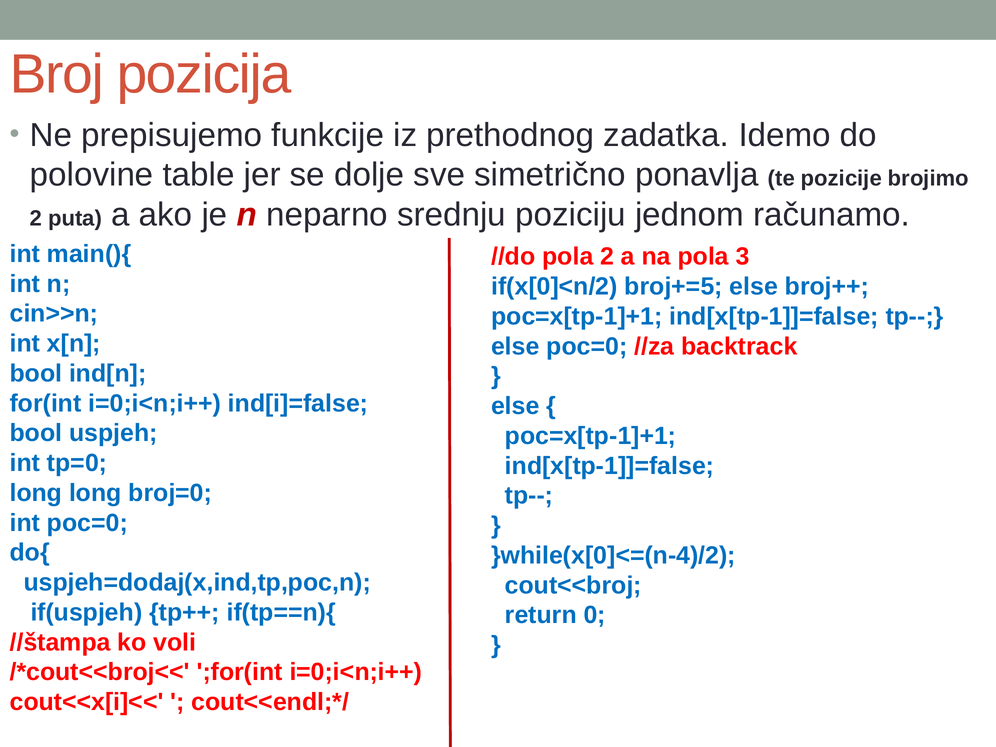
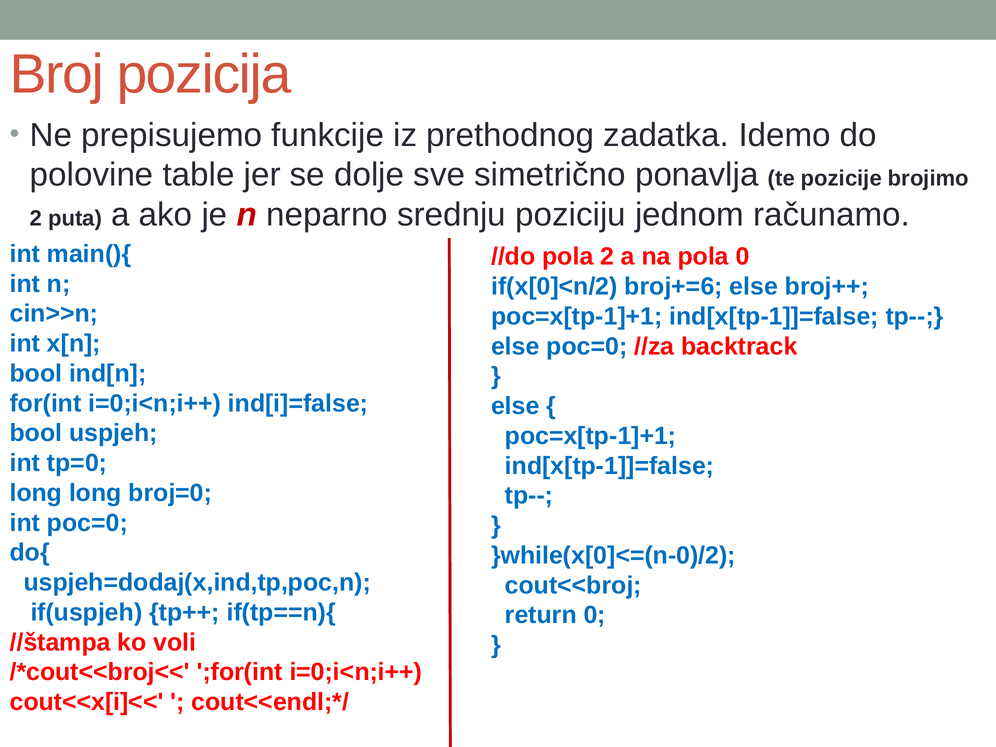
pola 3: 3 -> 0 (743, 257)
broj+=5: broj+=5 -> broj+=6 (674, 287)
}while(x[0]<=(n-4)/2: }while(x[0]<=(n-4)/2 -> }while(x[0]<=(n-0)/2 (613, 556)
